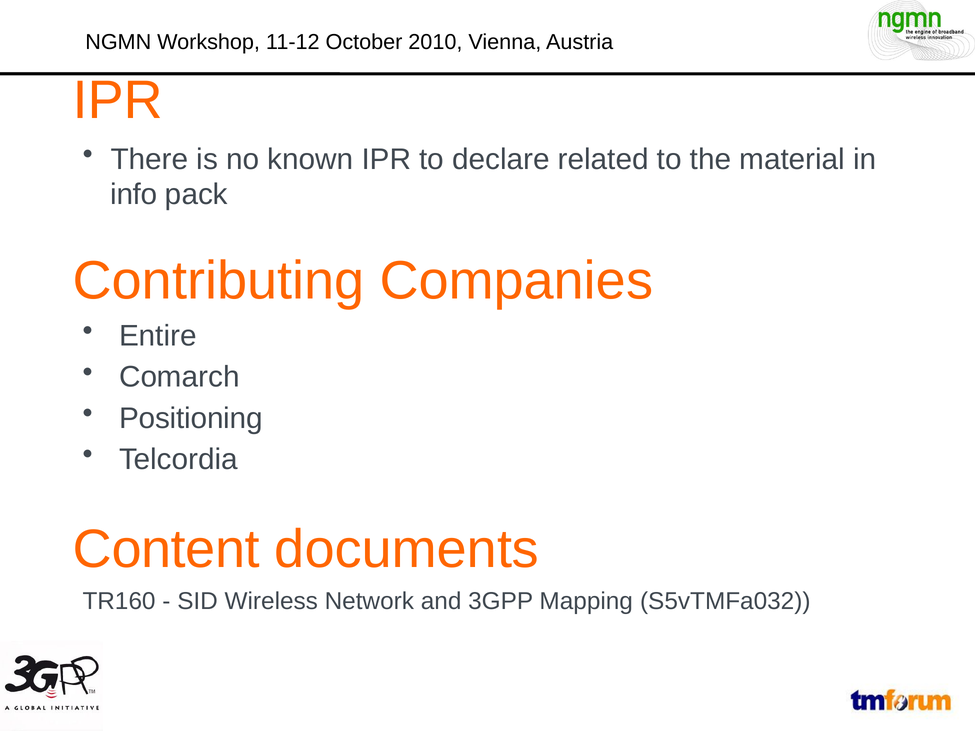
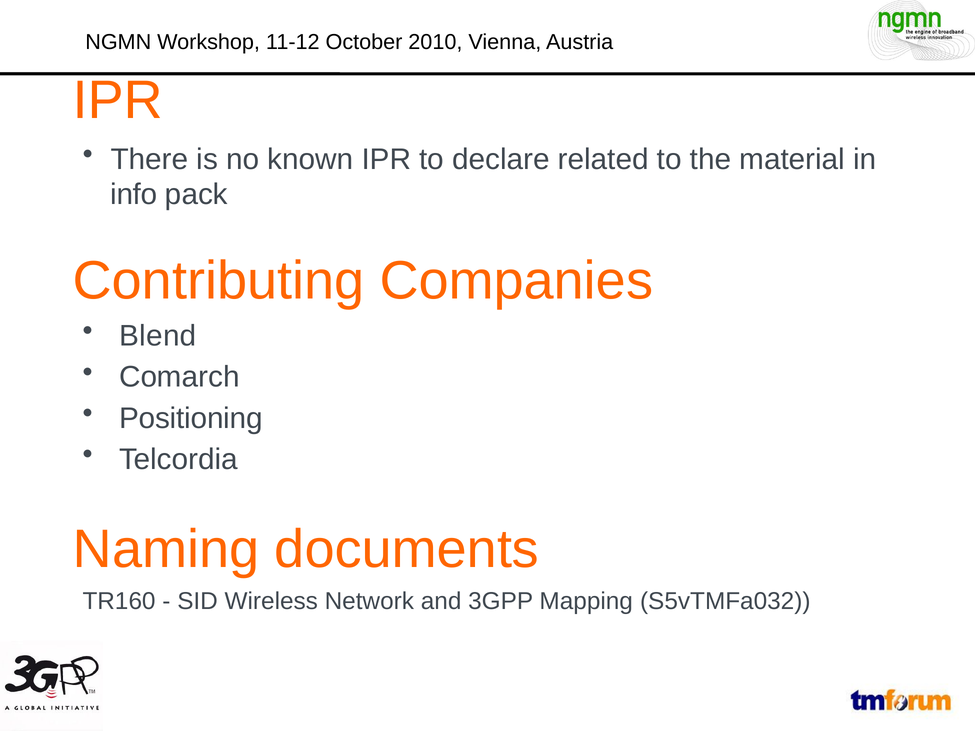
Entire: Entire -> Blend (158, 336)
Content: Content -> Naming (166, 550)
